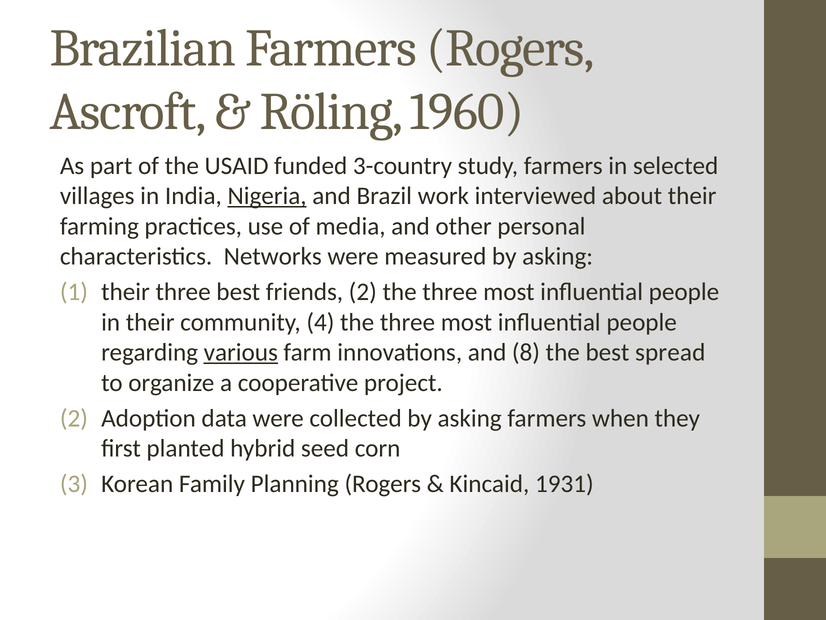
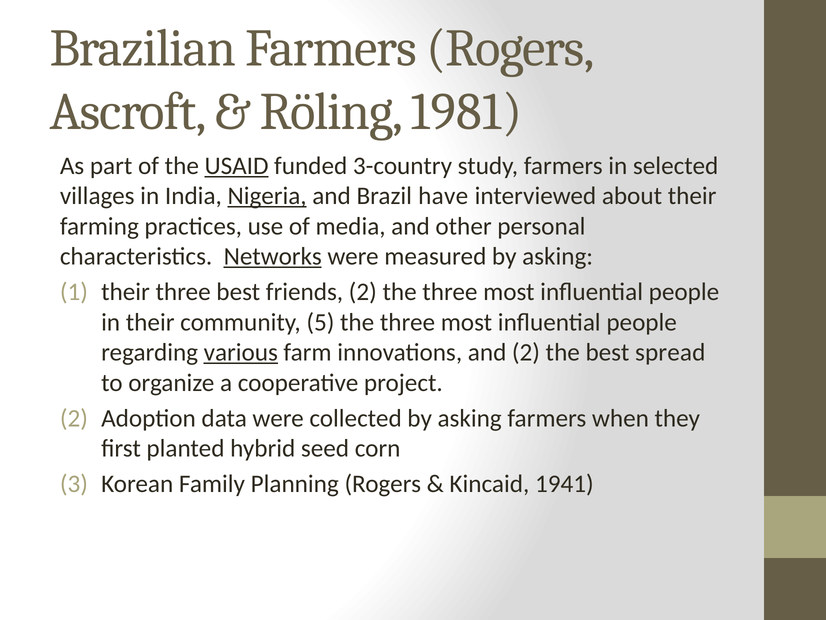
1960: 1960 -> 1981 (467, 112)
USAID underline: none -> present (237, 166)
work: work -> have (443, 196)
Networks underline: none -> present (273, 256)
4: 4 -> 5 (320, 322)
and 8: 8 -> 2 (526, 352)
1931: 1931 -> 1941 (564, 483)
